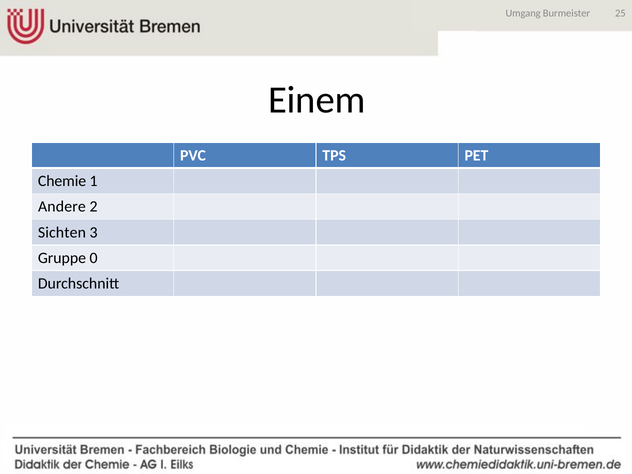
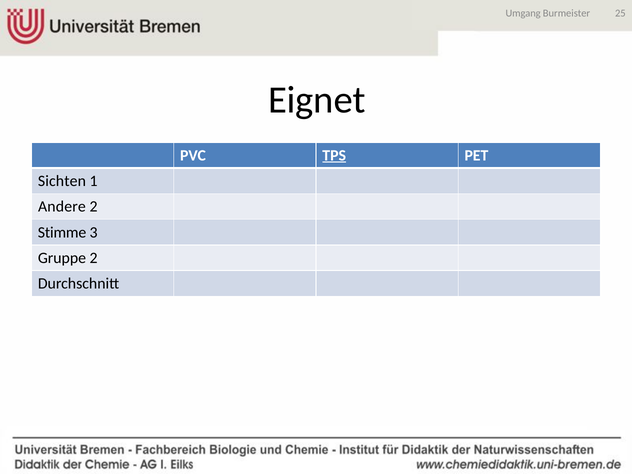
Einem: Einem -> Eignet (317, 100)
TPS underline: none -> present (334, 155)
Chemie: Chemie -> Sichten (62, 181)
Sichten: Sichten -> Stimme (62, 232)
Gruppe 0: 0 -> 2 (94, 258)
